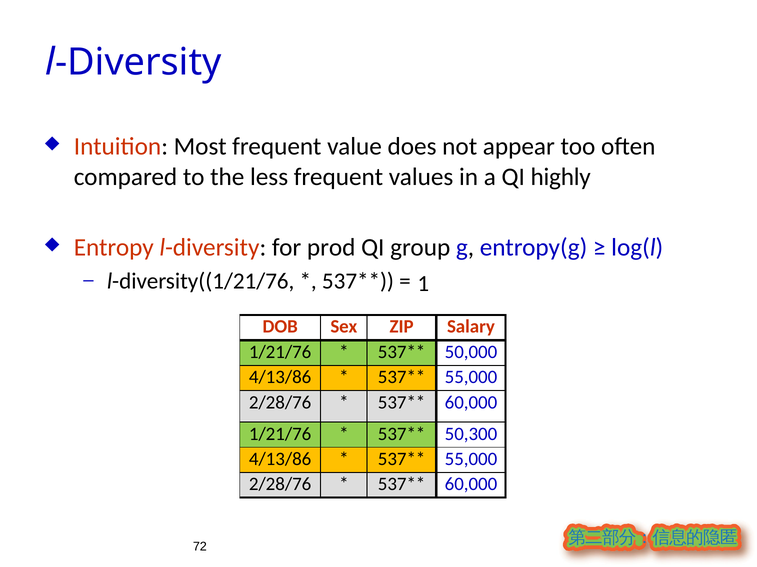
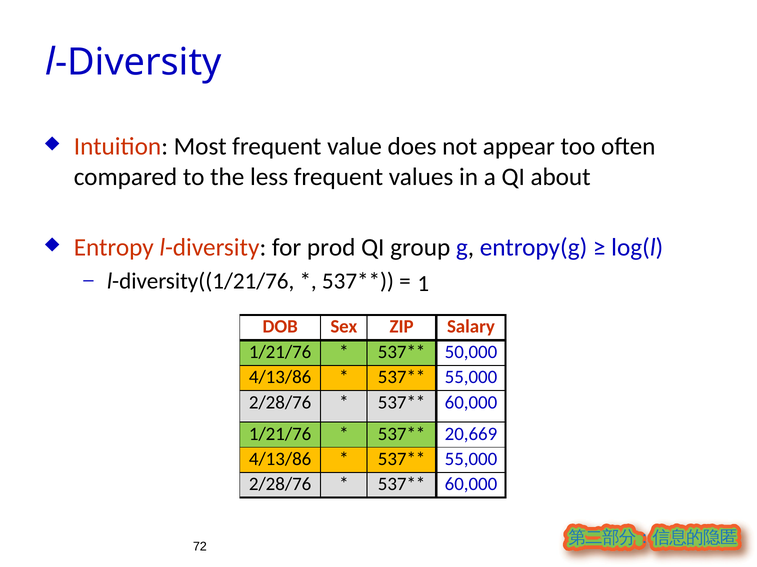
highly: highly -> about (561, 177)
50,300: 50,300 -> 20,669 (471, 434)
